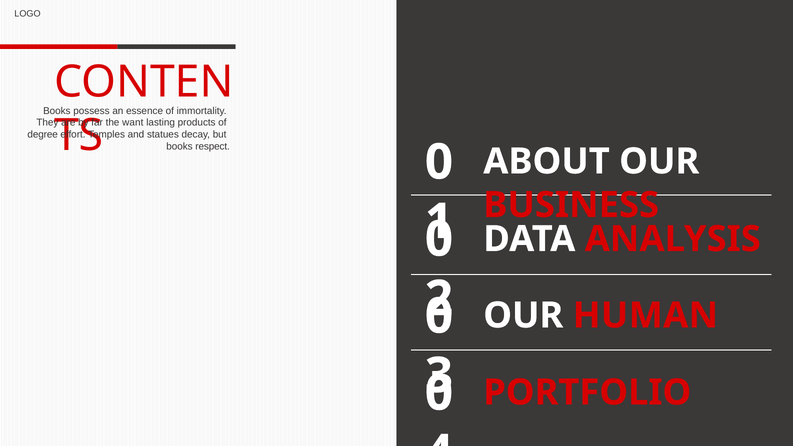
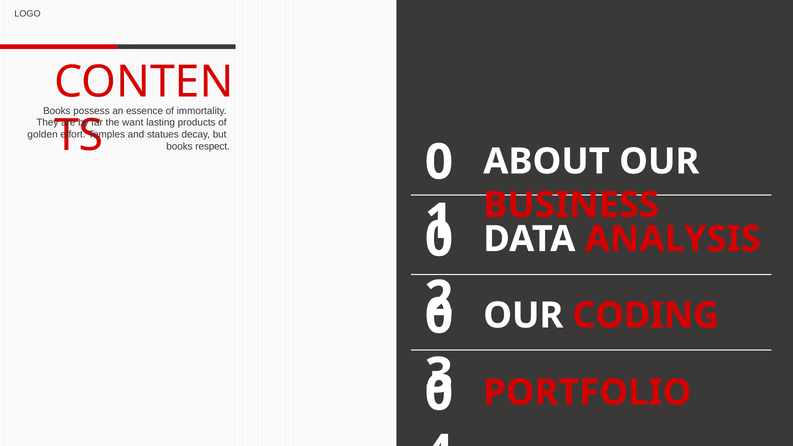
degree: degree -> golden (43, 135)
HUMAN: HUMAN -> CODING (646, 316)
